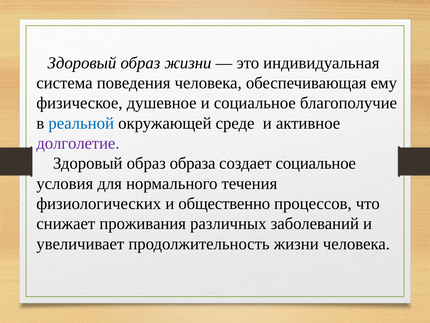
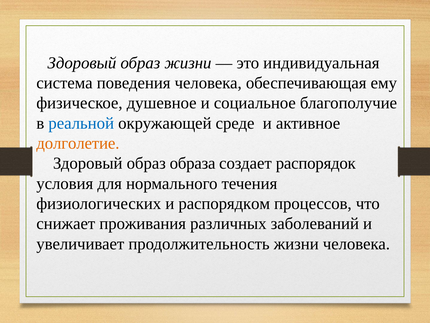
долголетие colour: purple -> orange (78, 143)
создает социальное: социальное -> распорядок (316, 163)
общественно: общественно -> распорядком (224, 203)
